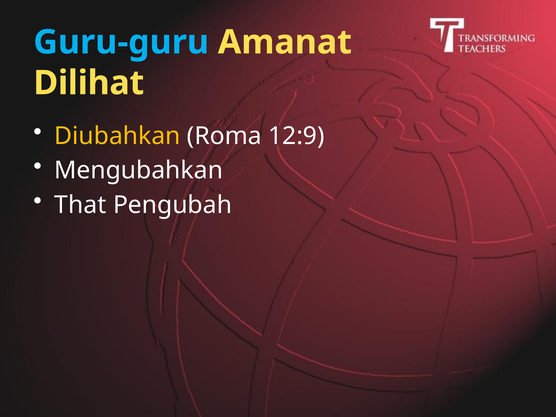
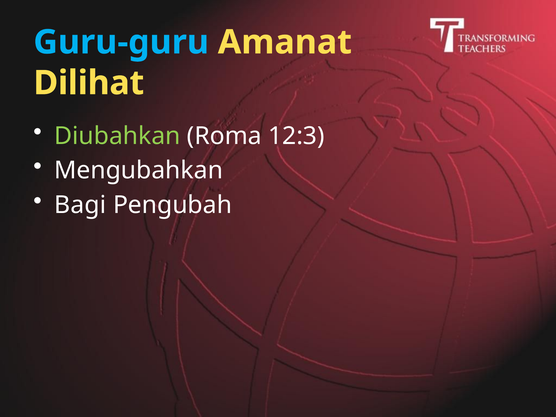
Diubahkan colour: yellow -> light green (117, 136)
12:9: 12:9 -> 12:3 (296, 136)
That: That -> Bagi (80, 205)
